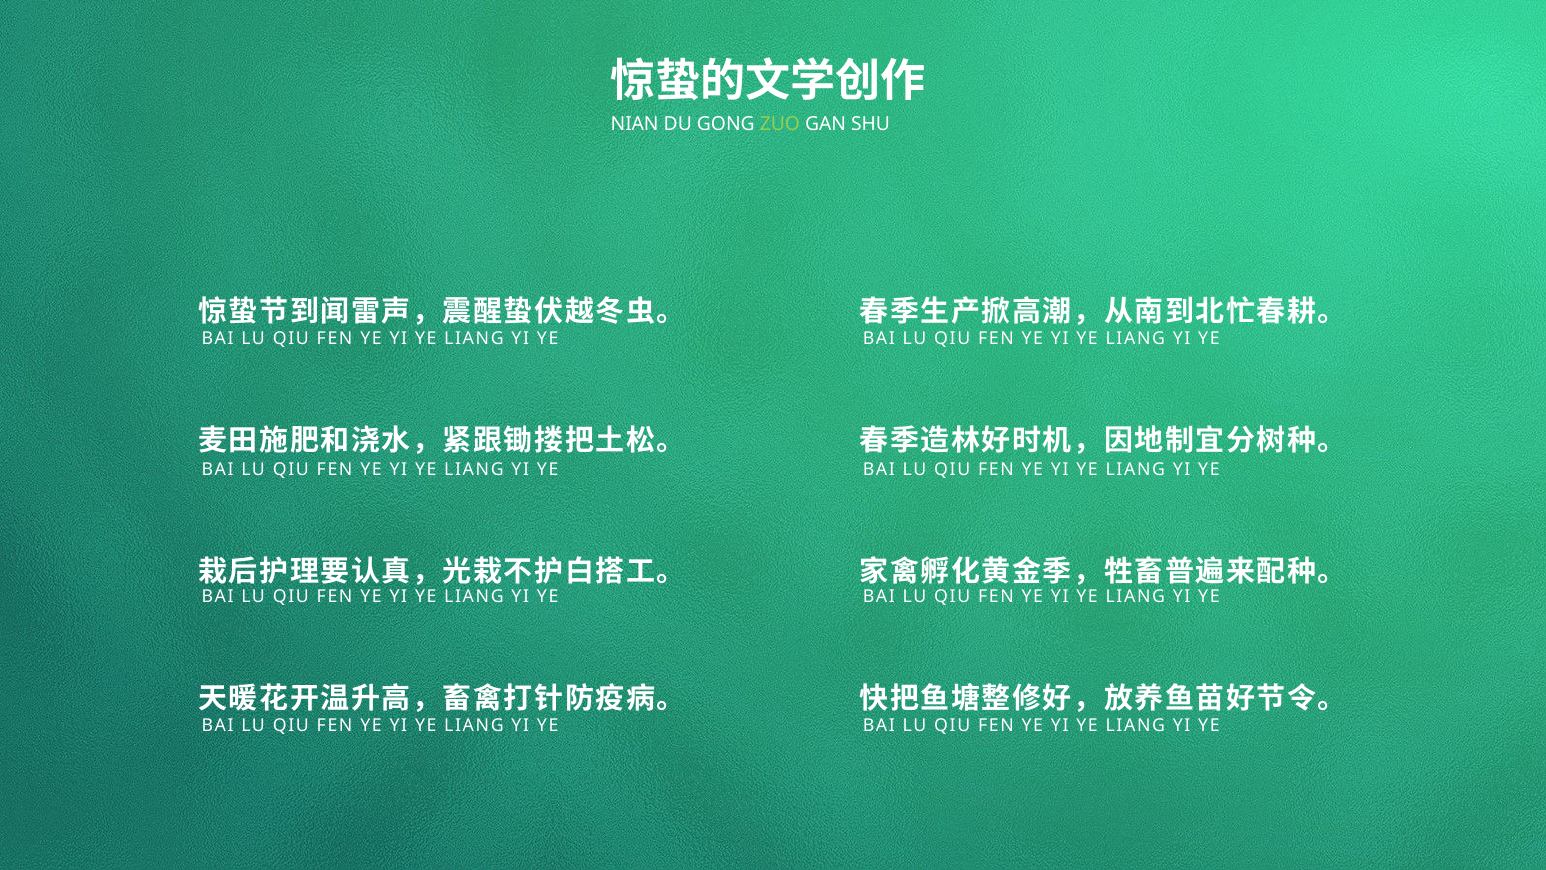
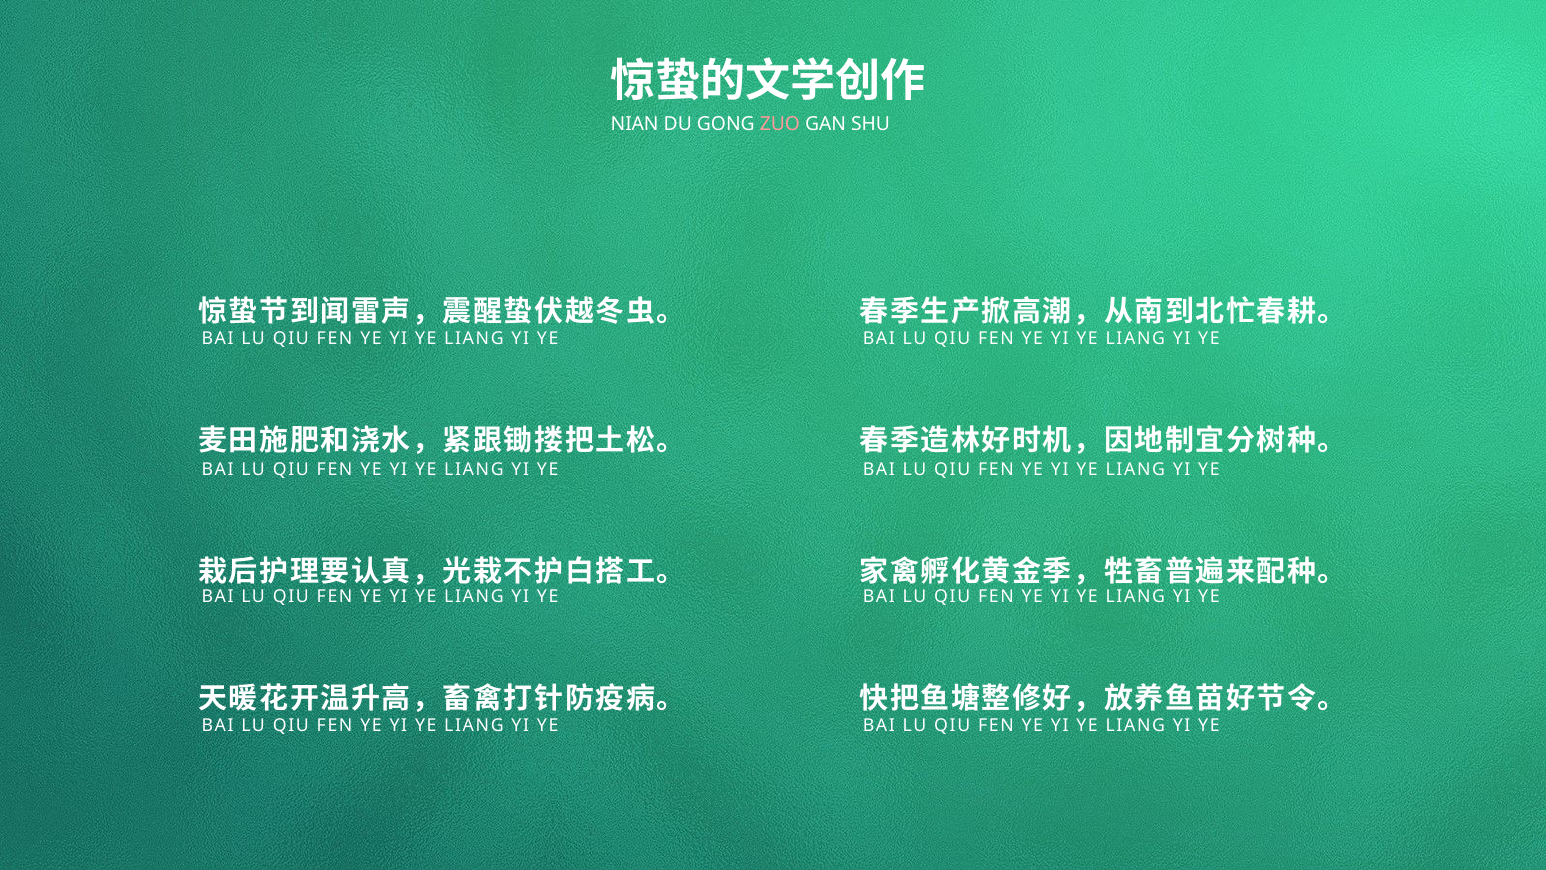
ZUO colour: light green -> pink (780, 124)
